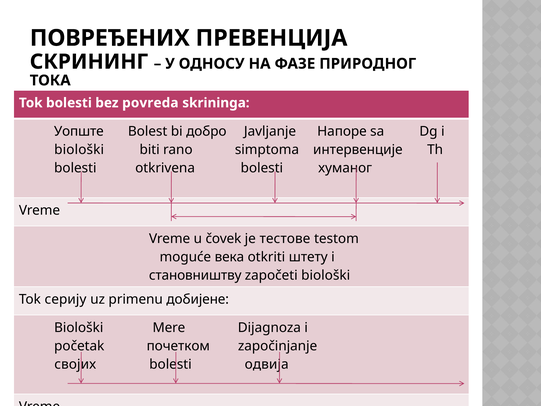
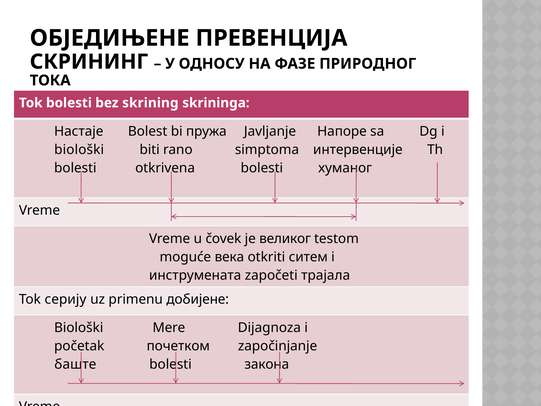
ПОВРЕЂЕНИХ: ПОВРЕЂЕНИХ -> ОБЈЕДИЊЕНЕ (110, 38)
povreda: povreda -> skrining (150, 103)
Уопште: Уопште -> Настаје (79, 131)
добро: добро -> пружа (206, 131)
тестове: тестове -> великог (285, 239)
штету: штету -> ситем (308, 257)
становништву: становништву -> инструмената (195, 275)
započeti biološki: biološki -> трајала (326, 275)
својих: својих -> баште (75, 364)
одвија: одвија -> закона (267, 364)
